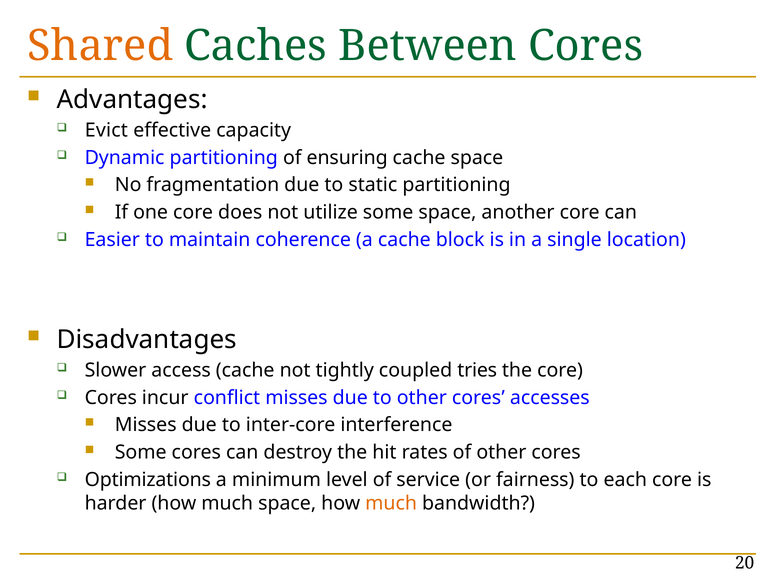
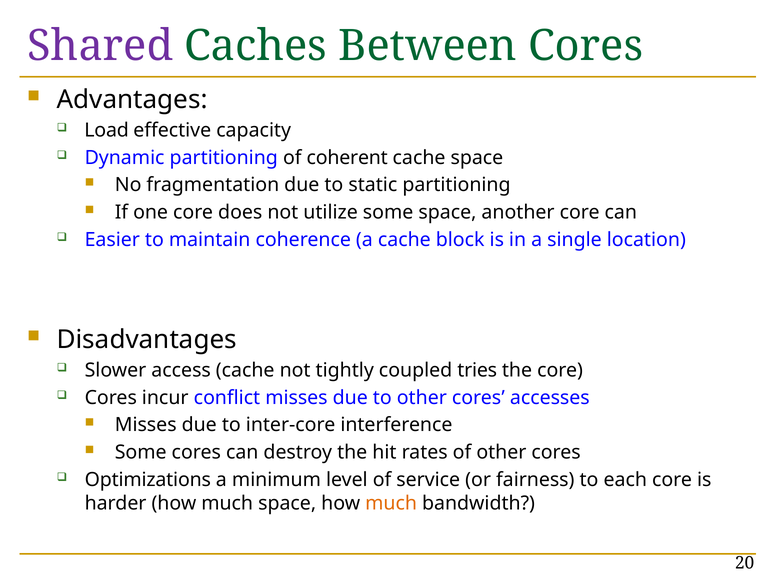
Shared colour: orange -> purple (100, 46)
Evict: Evict -> Load (107, 130)
ensuring: ensuring -> coherent (347, 158)
